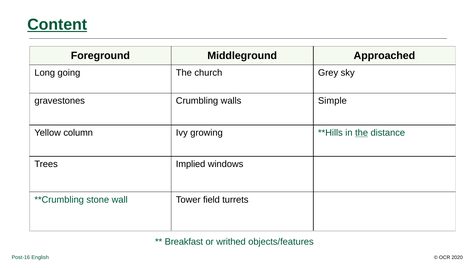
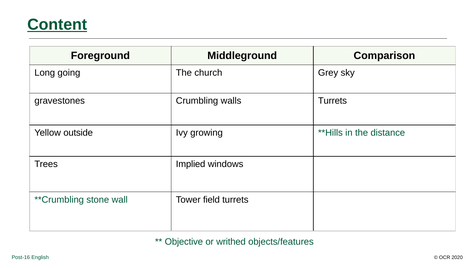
Approached: Approached -> Comparison (384, 56)
walls Simple: Simple -> Turrets (333, 101)
column: column -> outside (78, 133)
the underline: present -> none (362, 133)
Breakfast: Breakfast -> Objective (184, 241)
